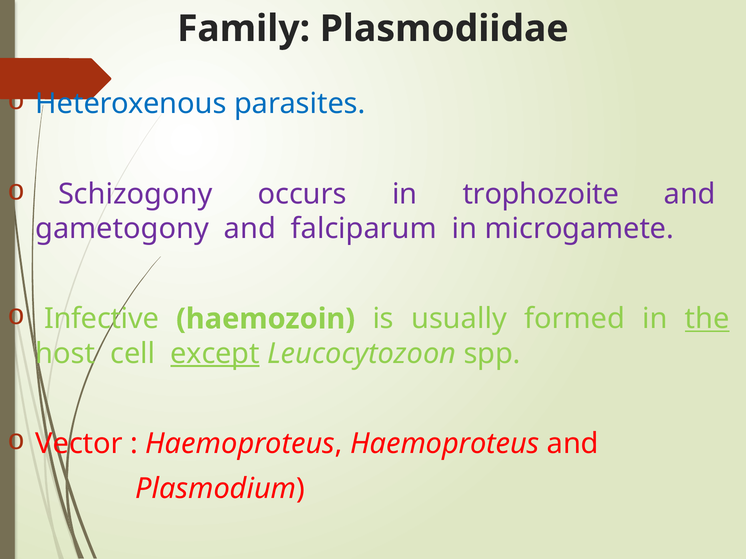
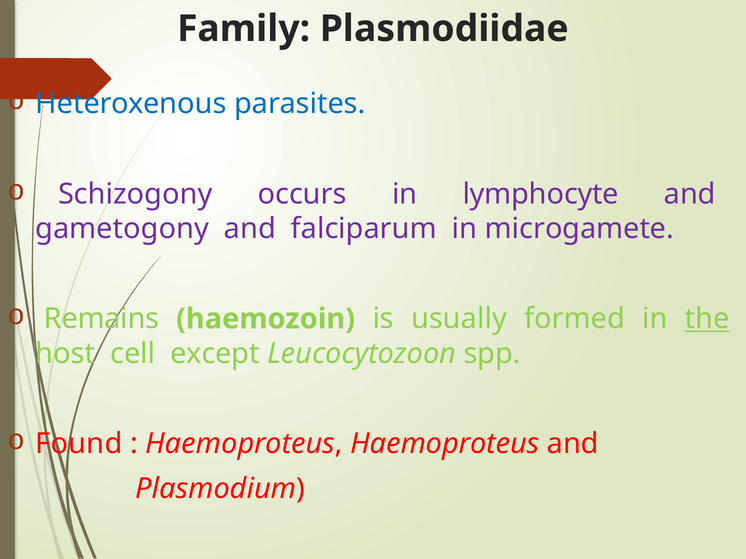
trophozoite: trophozoite -> lymphocyte (541, 194)
Infective: Infective -> Remains (102, 319)
except underline: present -> none (215, 354)
Vector: Vector -> Found (79, 444)
